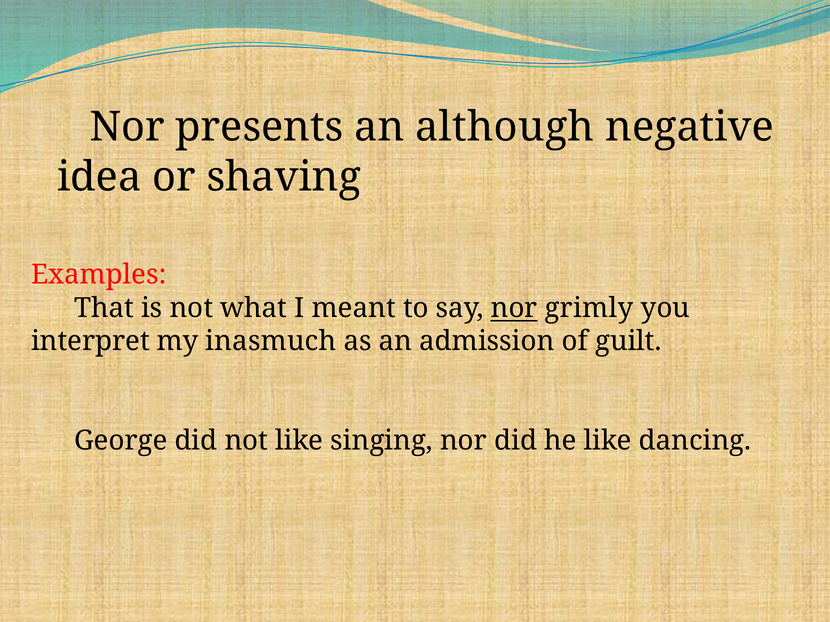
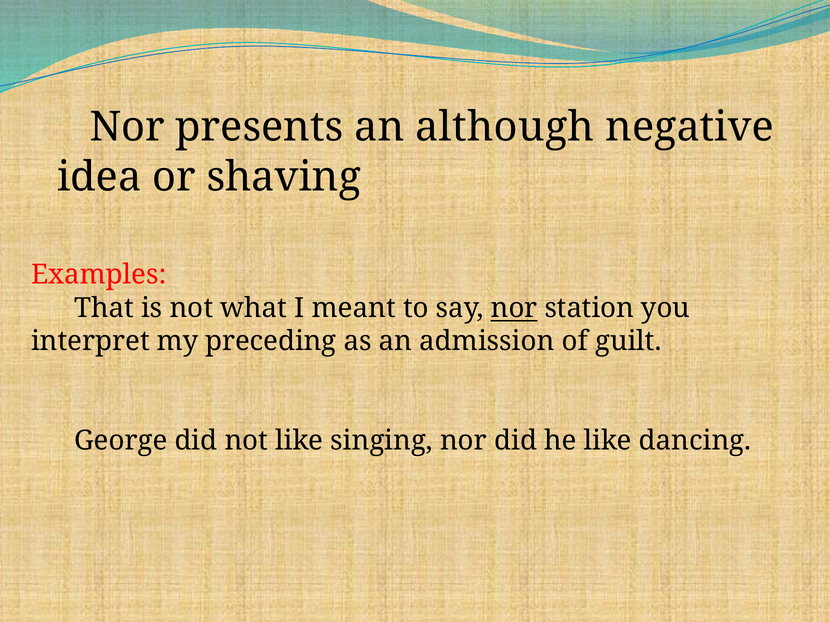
grimly: grimly -> station (589, 308)
inasmuch: inasmuch -> preceding (271, 341)
